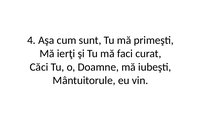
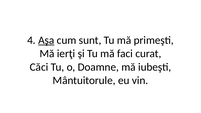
Aşa underline: none -> present (46, 40)
